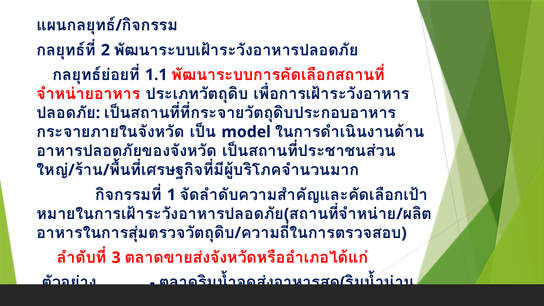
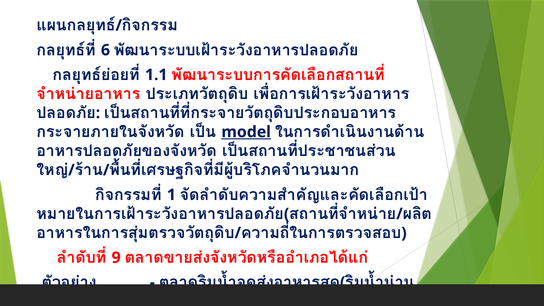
2: 2 -> 6 (105, 50)
model underline: none -> present (246, 132)
3: 3 -> 9 (116, 258)
